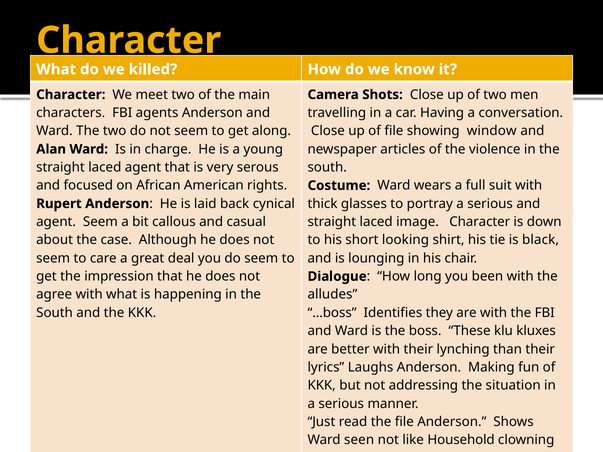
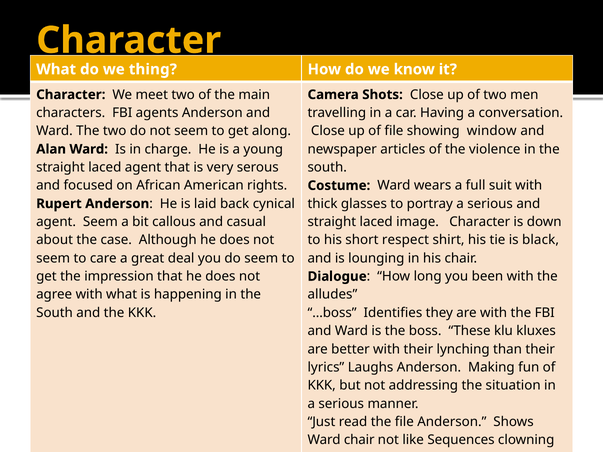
killed: killed -> thing (153, 69)
looking: looking -> respect (405, 240)
Ward seen: seen -> chair (359, 440)
Household: Household -> Sequences (461, 440)
